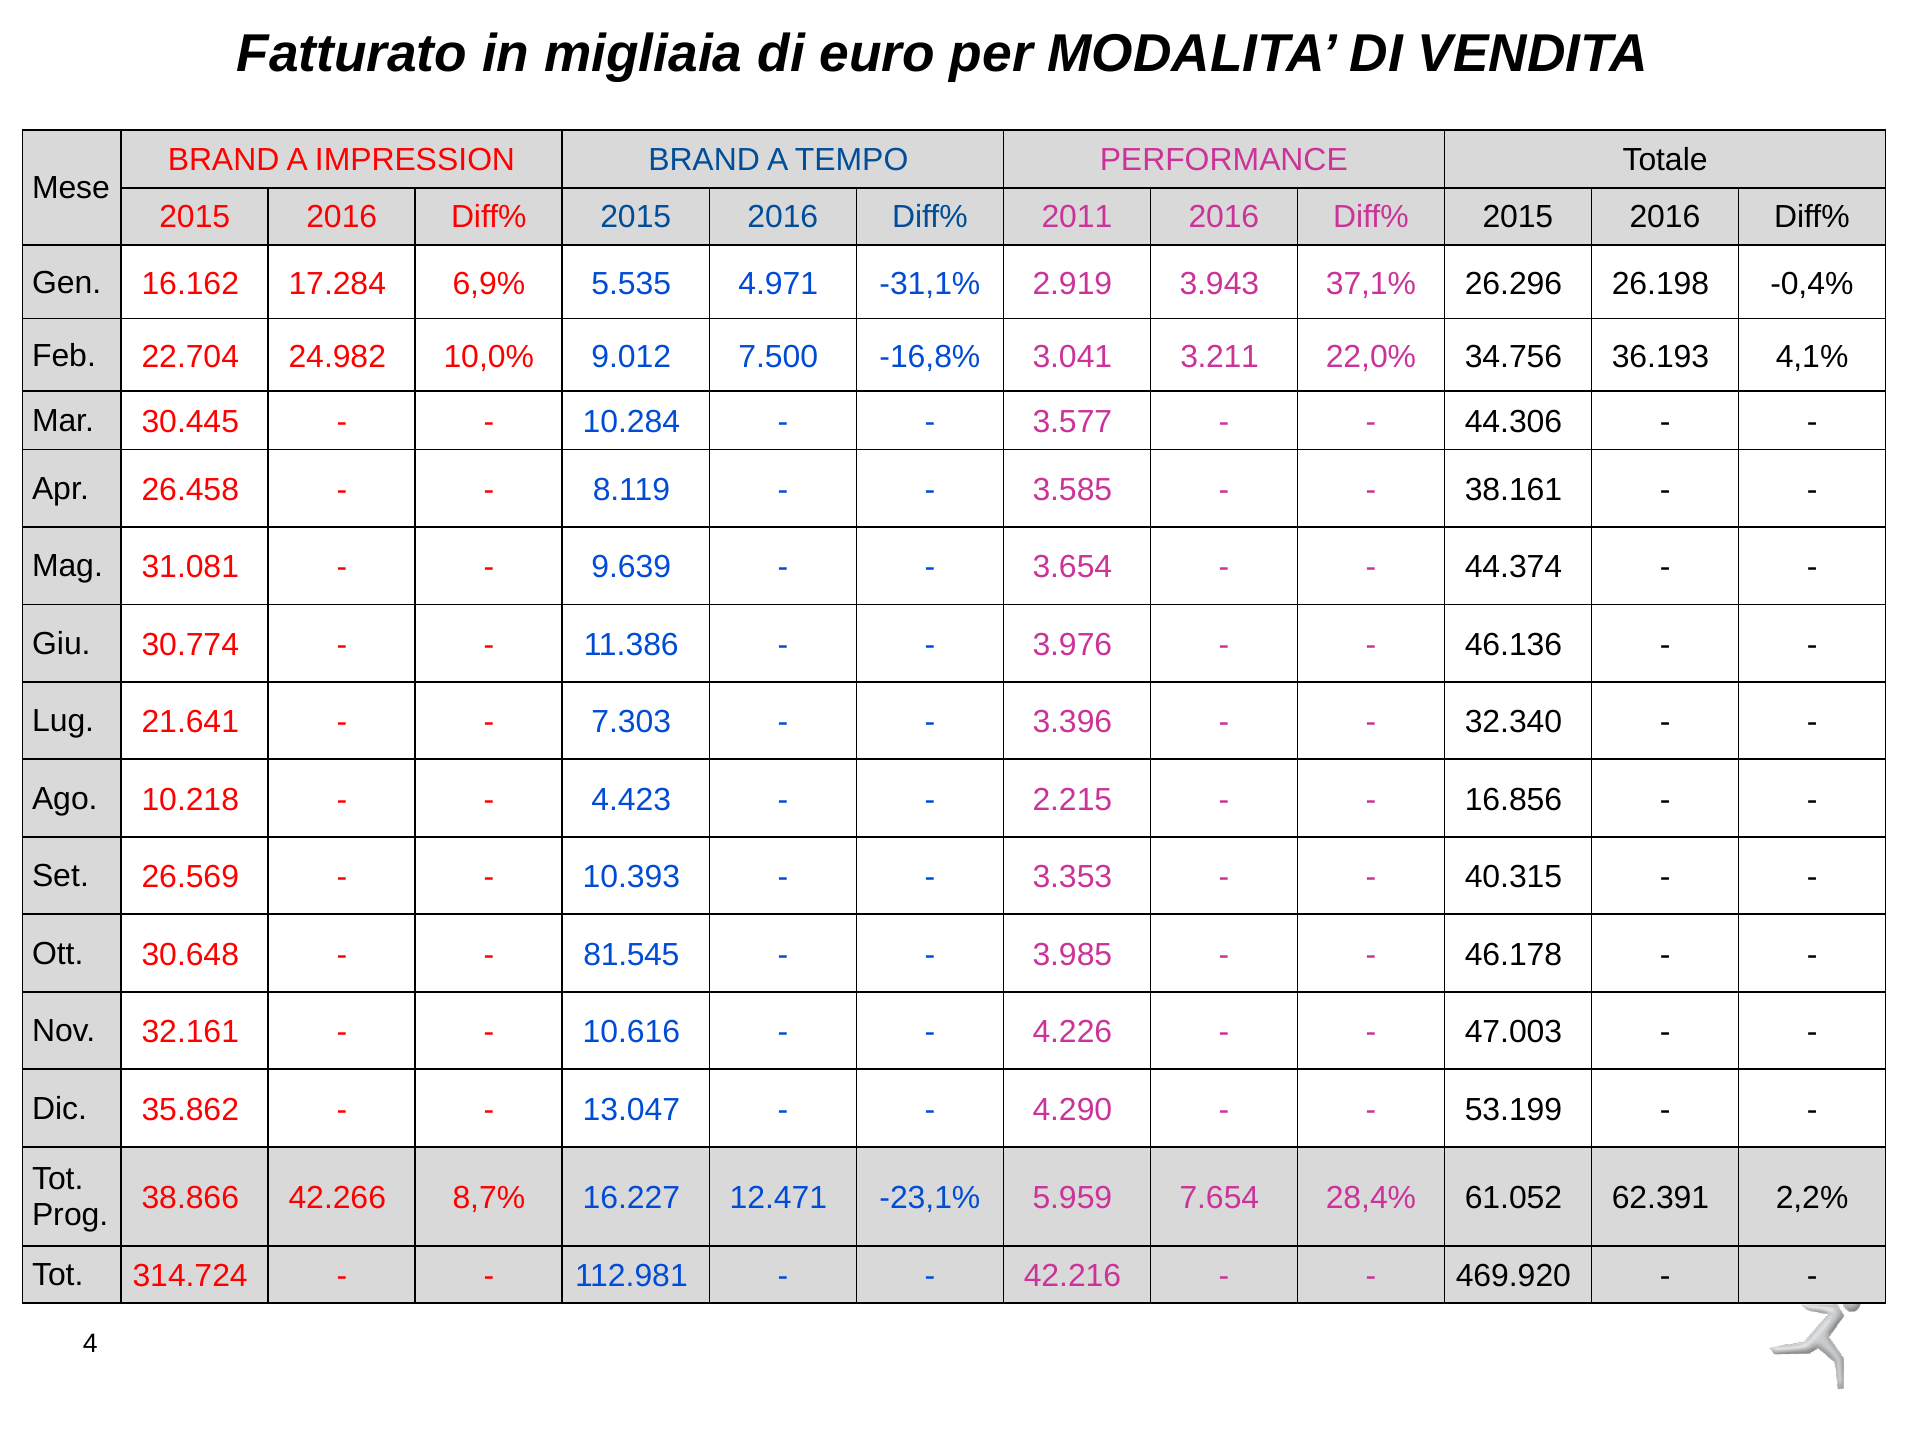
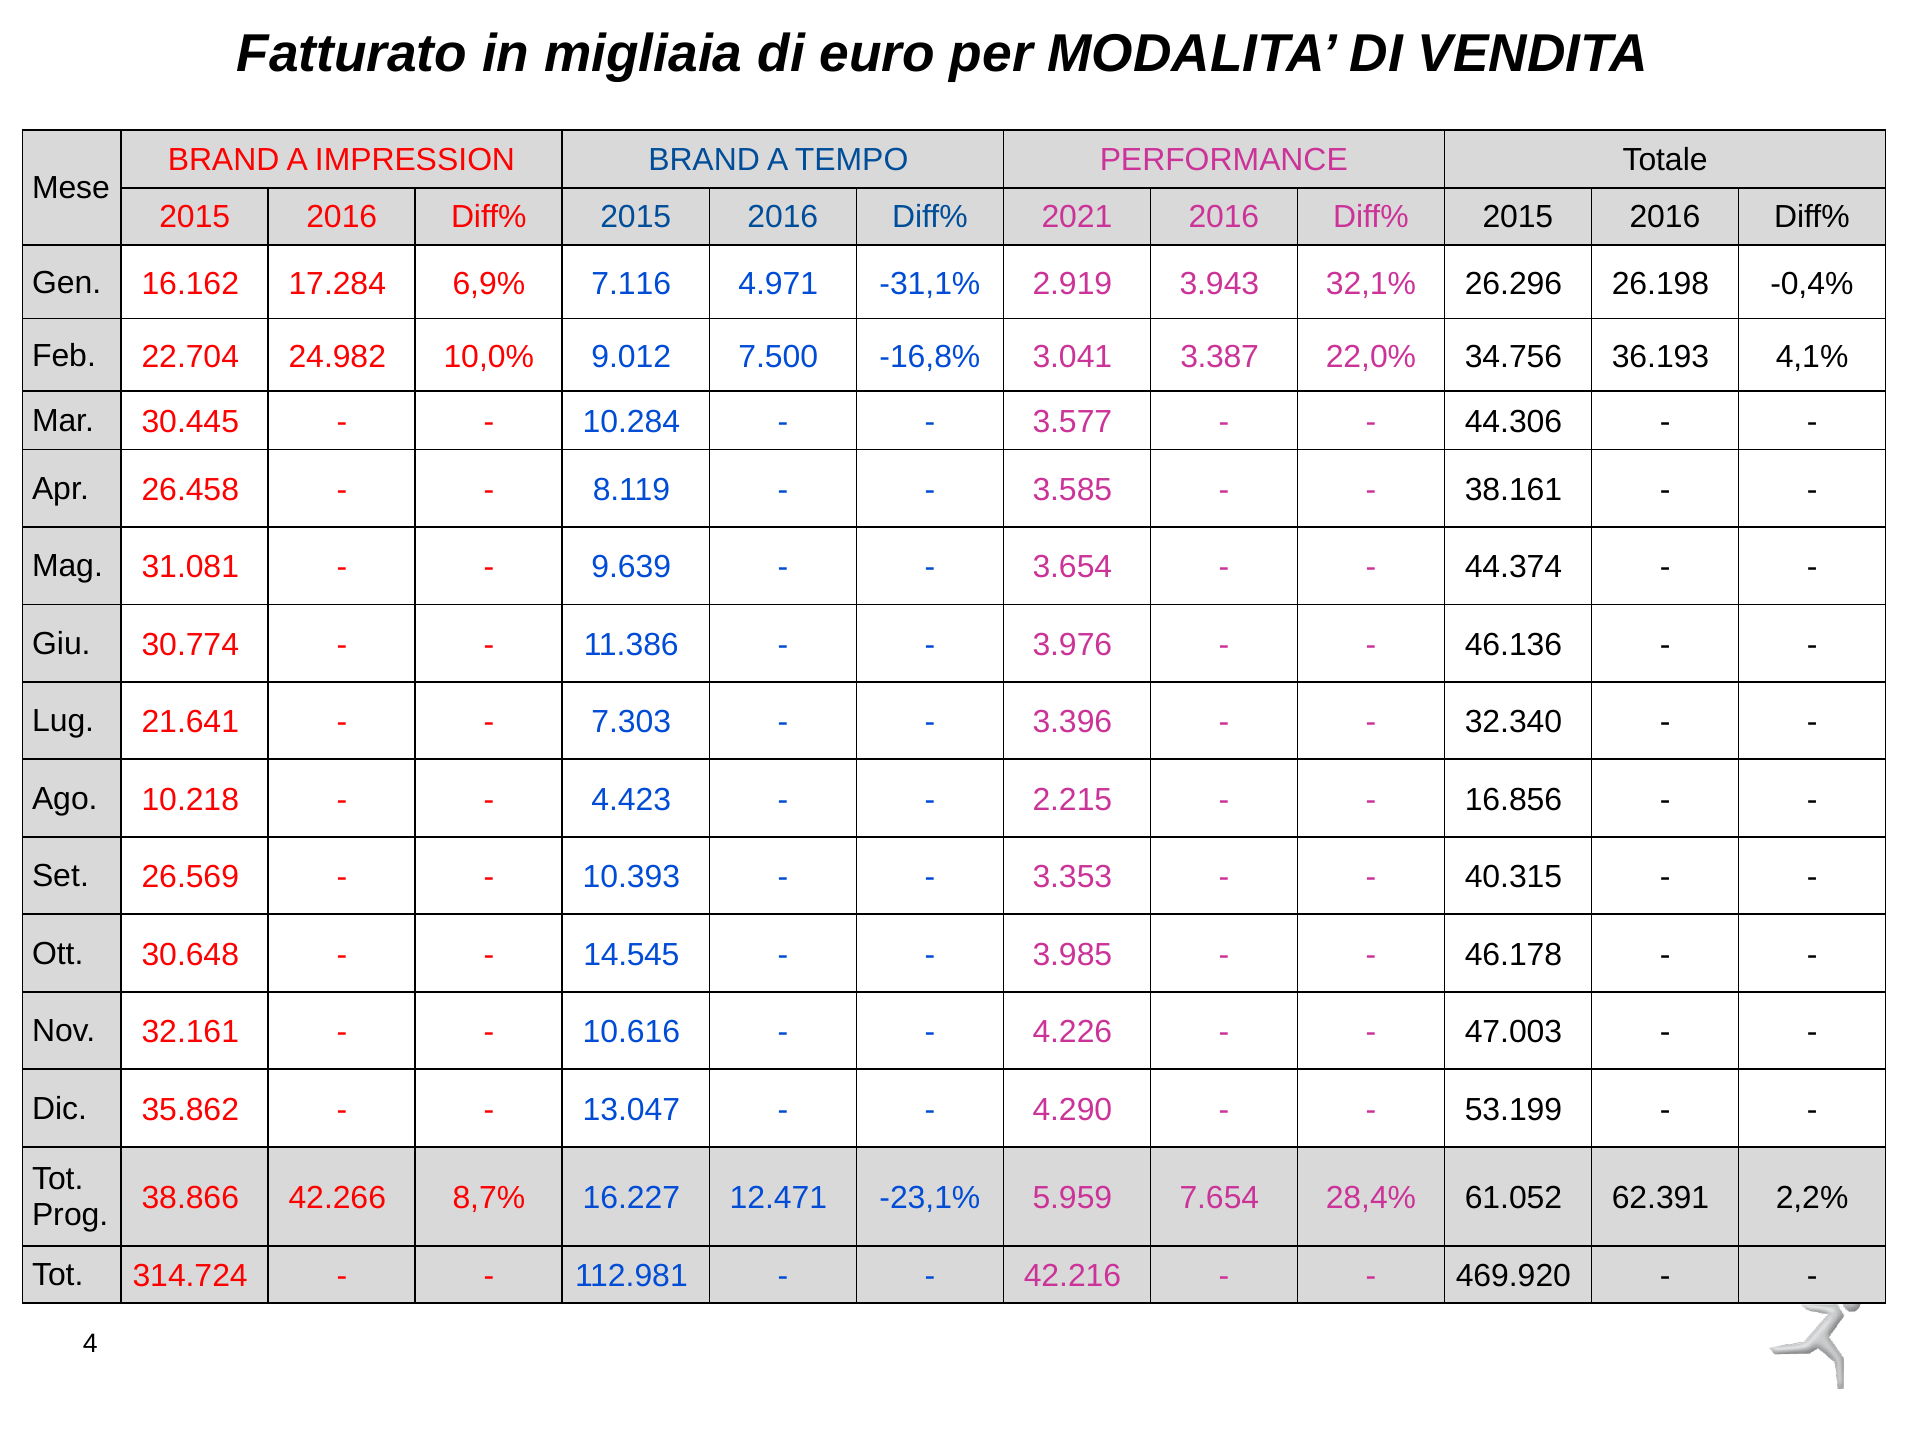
2011: 2011 -> 2021 (1077, 217)
5.535: 5.535 -> 7.116 (631, 284)
37,1%: 37,1% -> 32,1% (1371, 284)
3.211: 3.211 -> 3.387 (1220, 357)
81.545: 81.545 -> 14.545 (631, 955)
